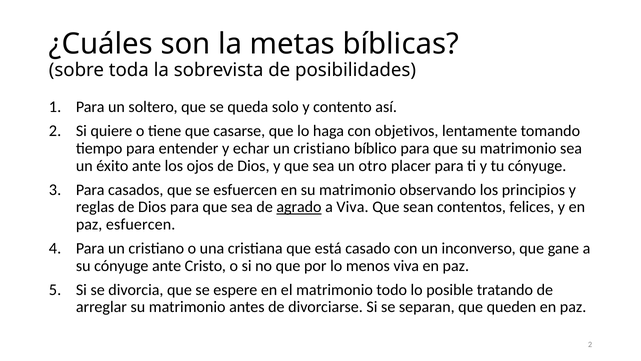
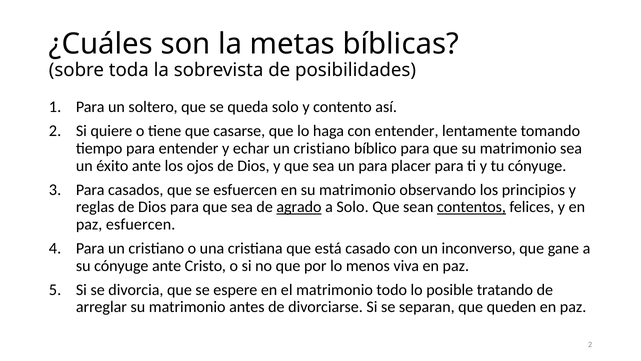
con objetivos: objetivos -> entender (407, 131)
un otro: otro -> para (373, 166)
a Viva: Viva -> Solo (353, 207)
contentos underline: none -> present (471, 207)
